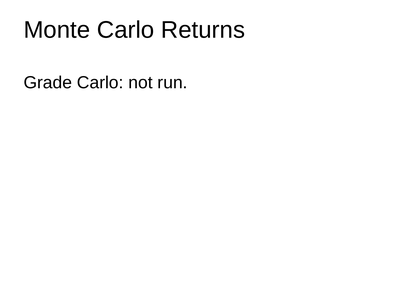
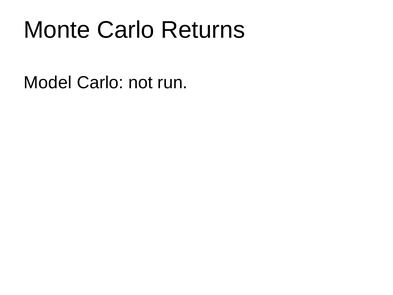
Grade: Grade -> Model (48, 82)
